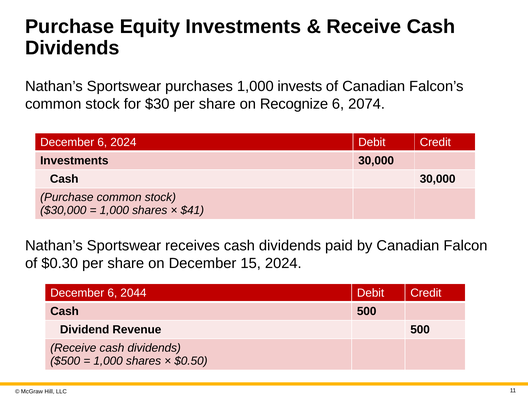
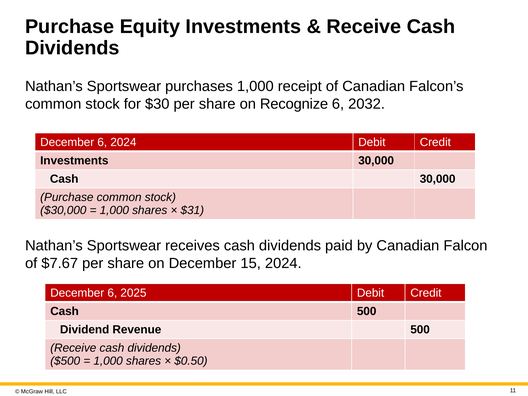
invests: invests -> receipt (300, 86)
2074: 2074 -> 2032 (367, 104)
$41: $41 -> $31 (192, 210)
$0.30: $0.30 -> $7.67 (60, 263)
2044: 2044 -> 2025 (133, 293)
